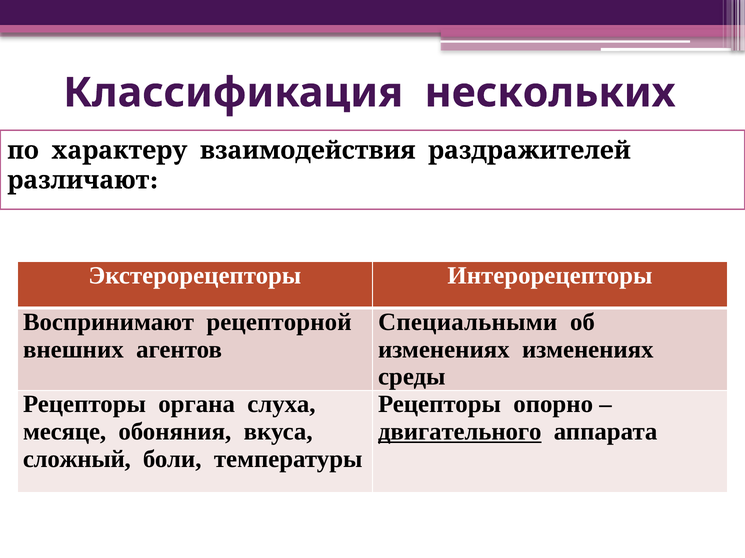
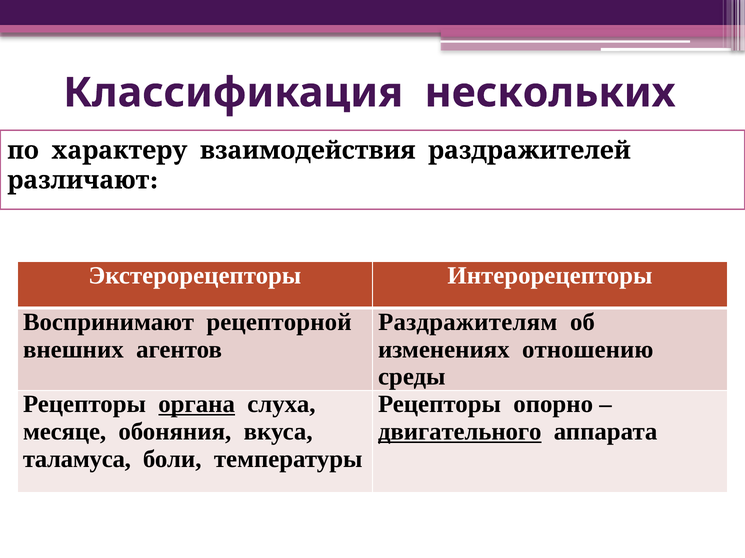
Специальными: Специальными -> Раздражителям (468, 322)
изменениях изменениях: изменениях -> отношению (588, 350)
органа underline: none -> present (197, 405)
сложный: сложный -> таламуса (77, 460)
